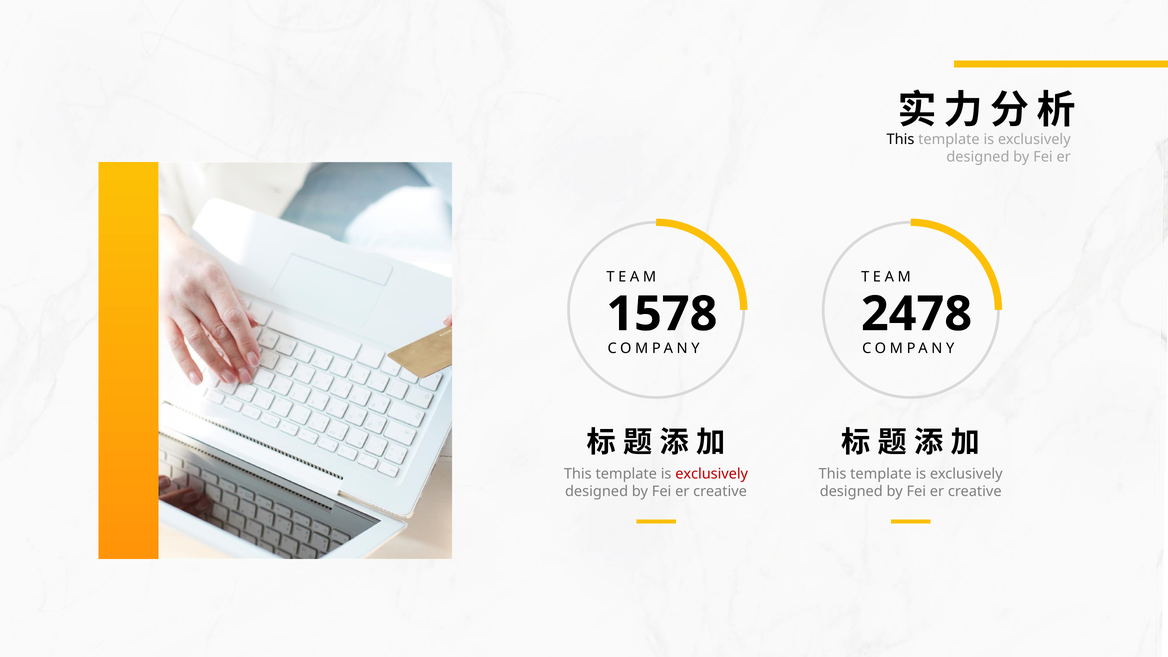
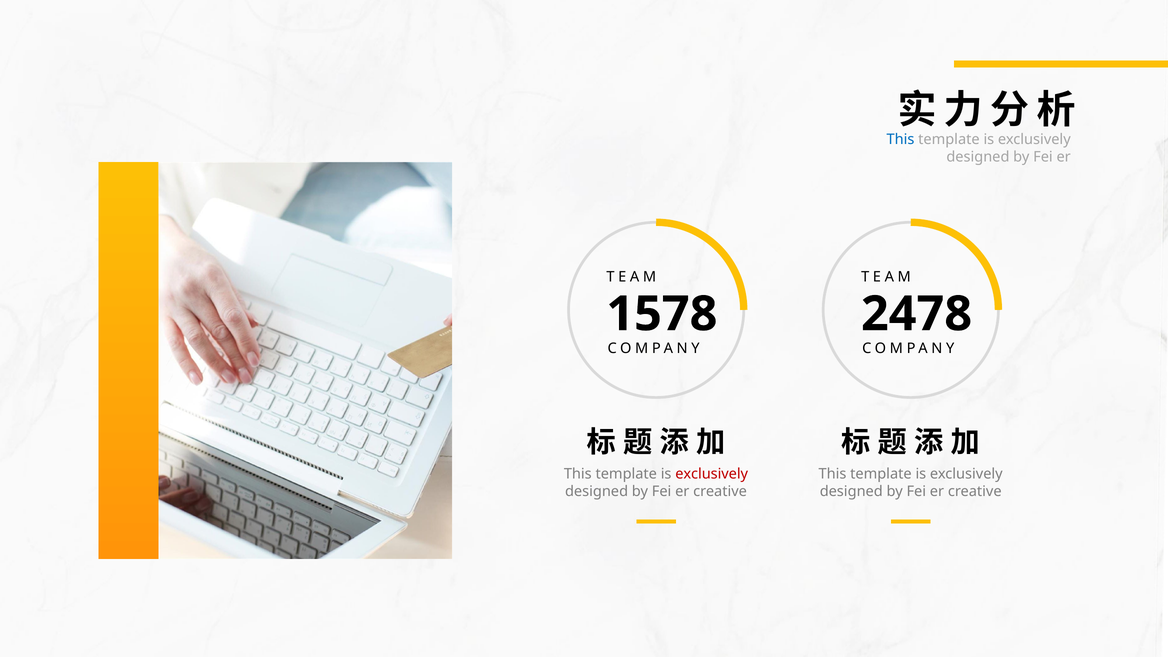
This colour: black -> blue (901, 139)
